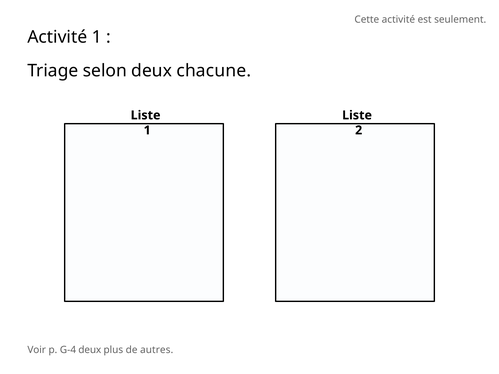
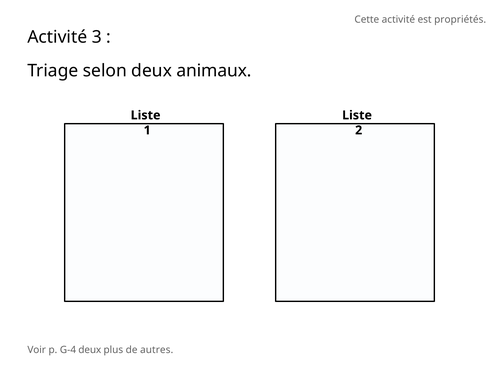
seulement: seulement -> propriétés (460, 20)
Activité 1: 1 -> 3 (97, 37)
chacune: chacune -> animaux (214, 71)
